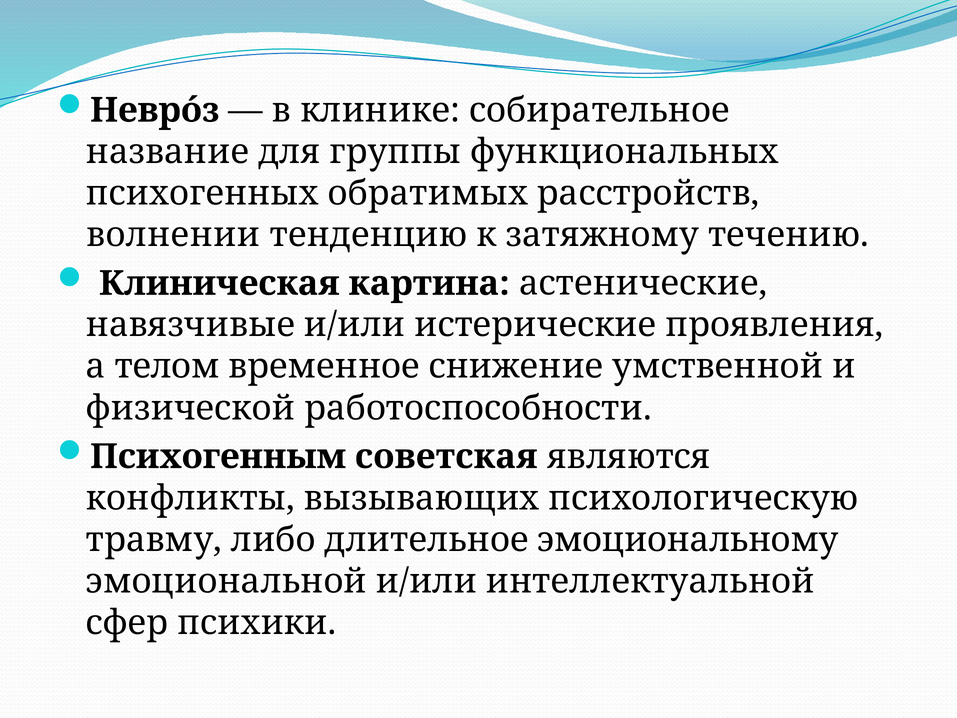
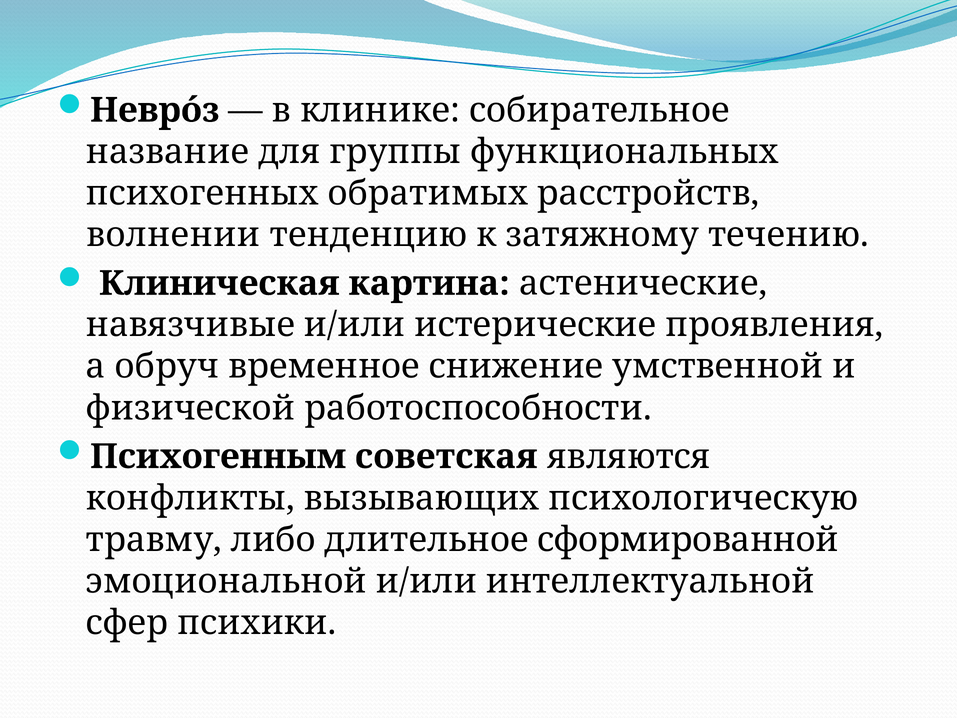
телом: телом -> обруч (167, 366)
эмоциональному: эмоциональному -> сформированной (688, 540)
